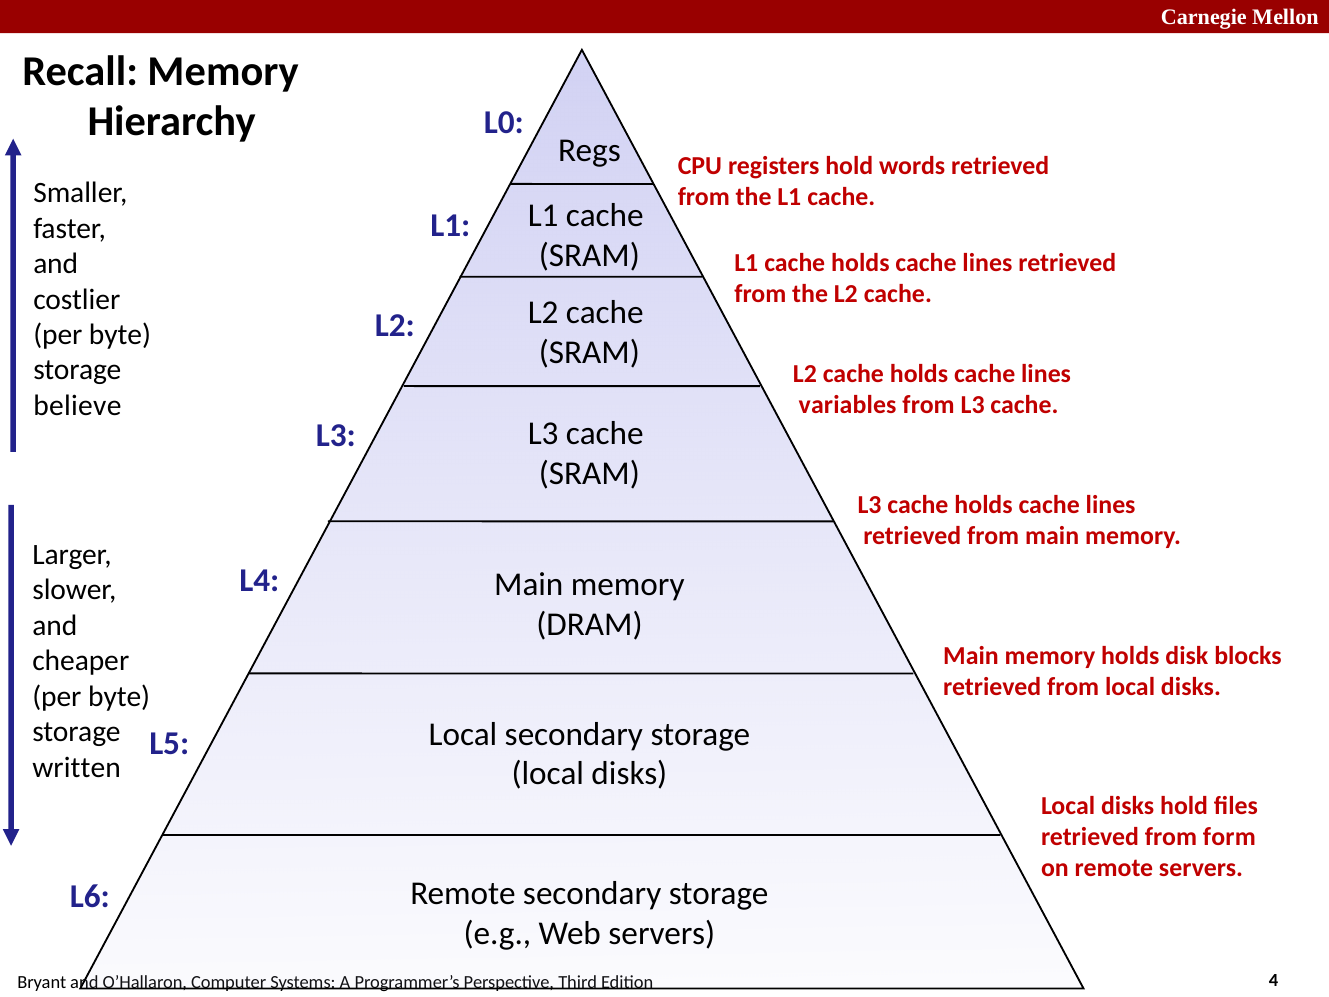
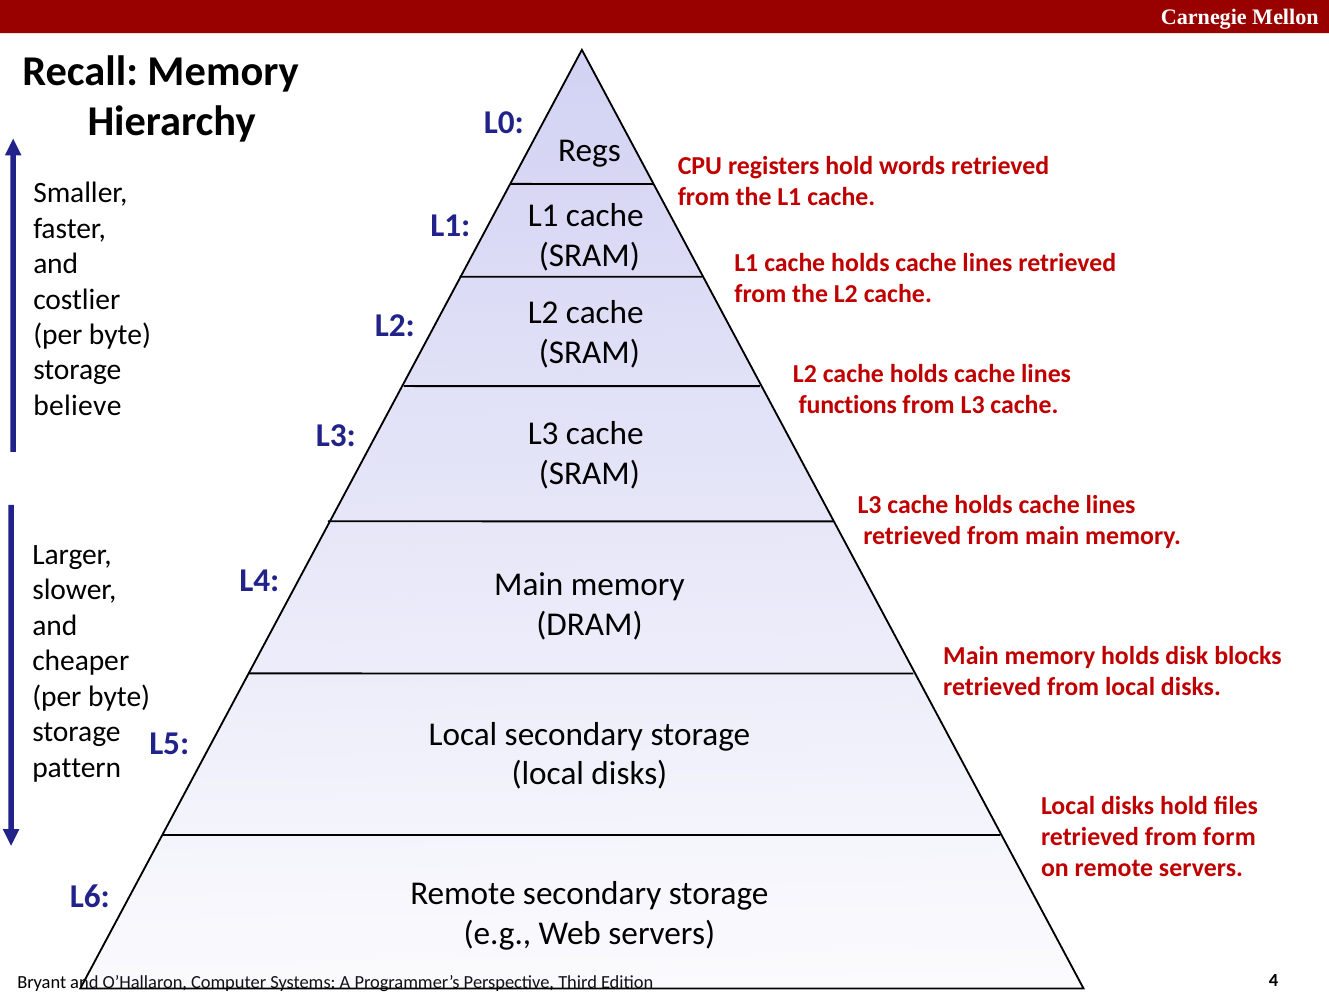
variables: variables -> functions (848, 405)
written: written -> pattern (77, 767)
